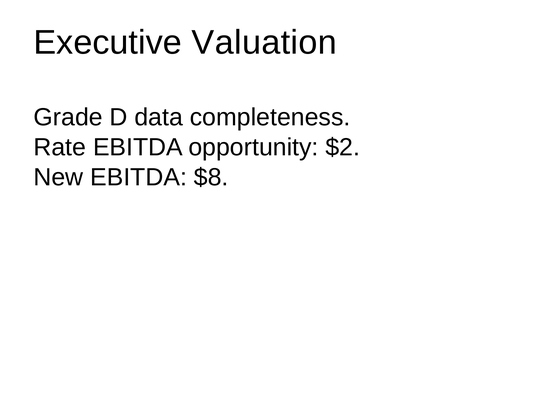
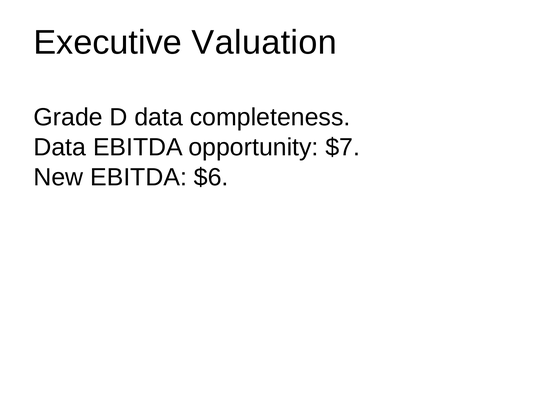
Rate: Rate -> Data (60, 147)
$2: $2 -> $7 (343, 147)
$8: $8 -> $6 (211, 177)
